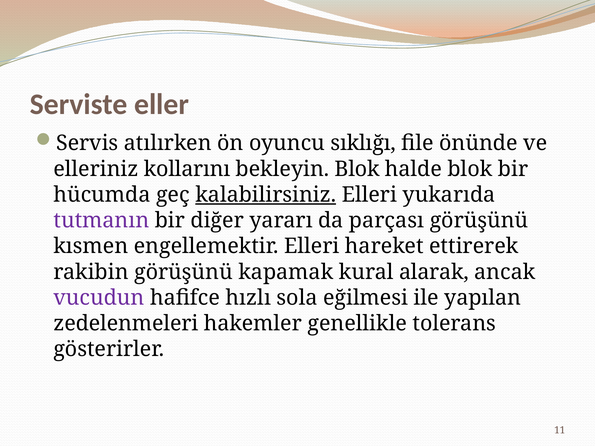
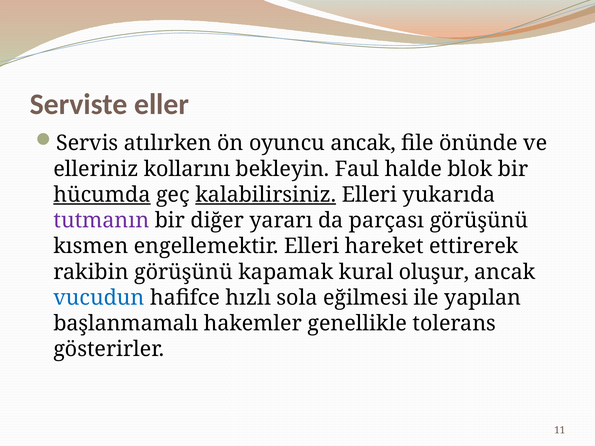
oyuncu sıklığı: sıklığı -> ancak (363, 143)
bekleyin Blok: Blok -> Faul (357, 169)
hücumda underline: none -> present (102, 195)
alarak: alarak -> oluşur (434, 272)
vucudun colour: purple -> blue (99, 298)
zedelenmeleri: zedelenmeleri -> başlanmamalı (126, 324)
